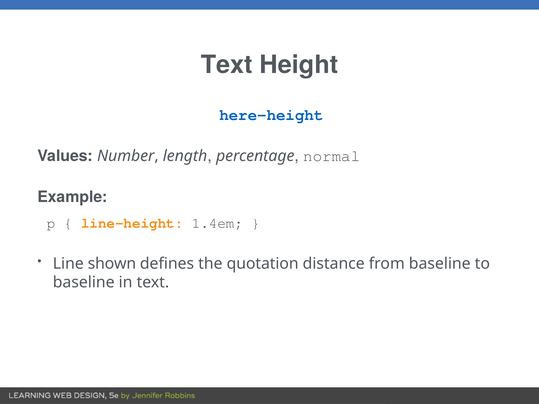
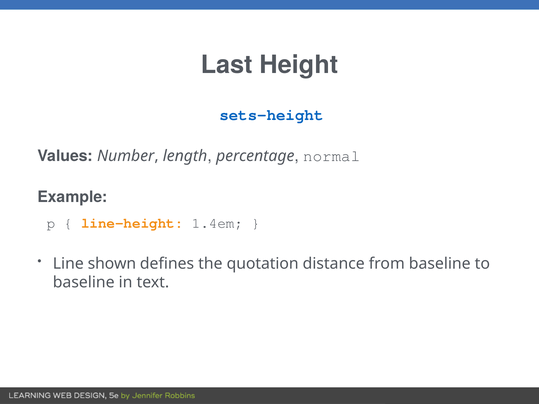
Text: Text -> Last (227, 65)
here-height: here-height -> sets-height (271, 115)
